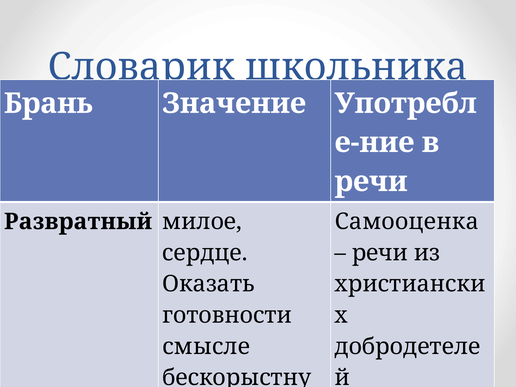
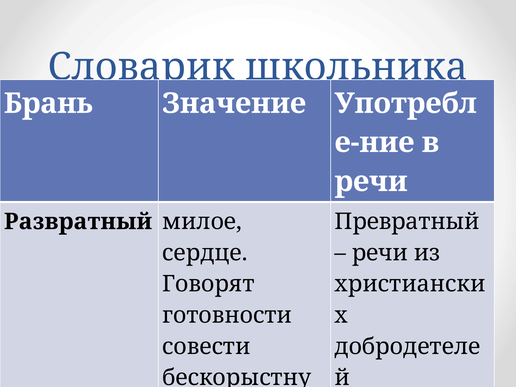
Самооценка: Самооценка -> Превратный (407, 222)
Оказать: Оказать -> Говорят (208, 284)
смысле: смысле -> совести (206, 346)
